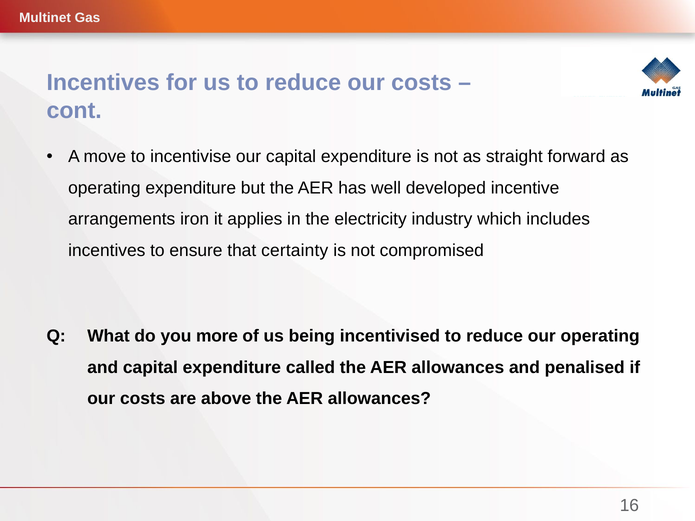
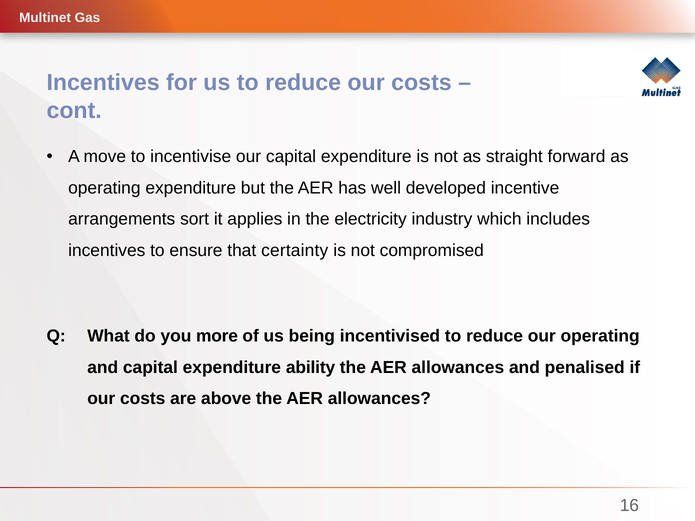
iron: iron -> sort (195, 219)
called: called -> ability (311, 368)
